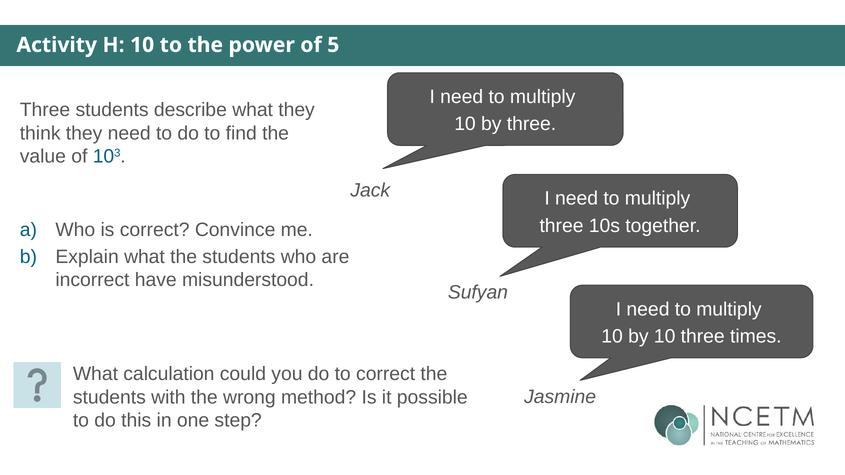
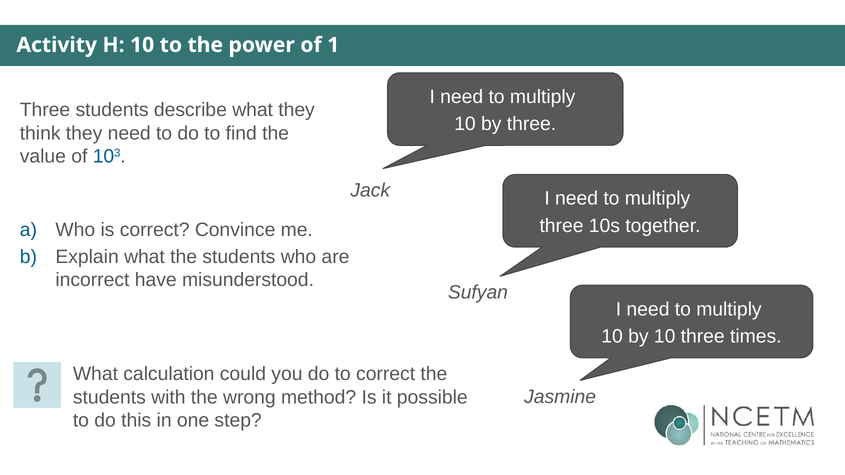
5: 5 -> 1 (333, 45)
